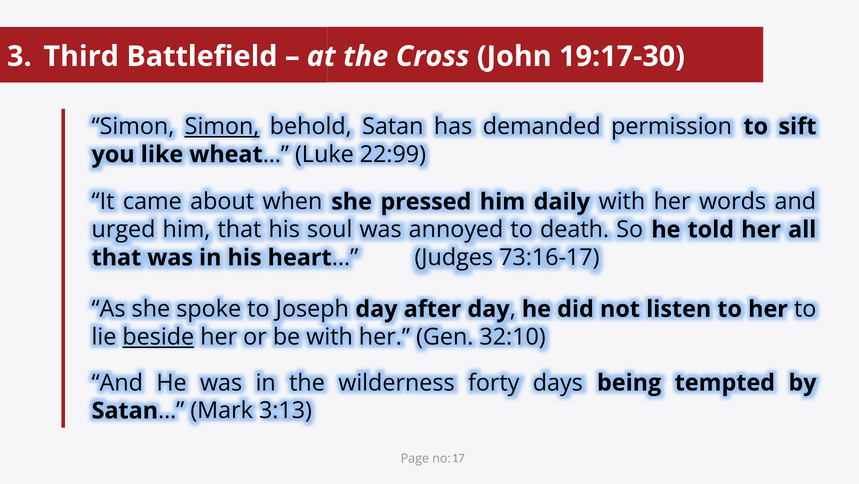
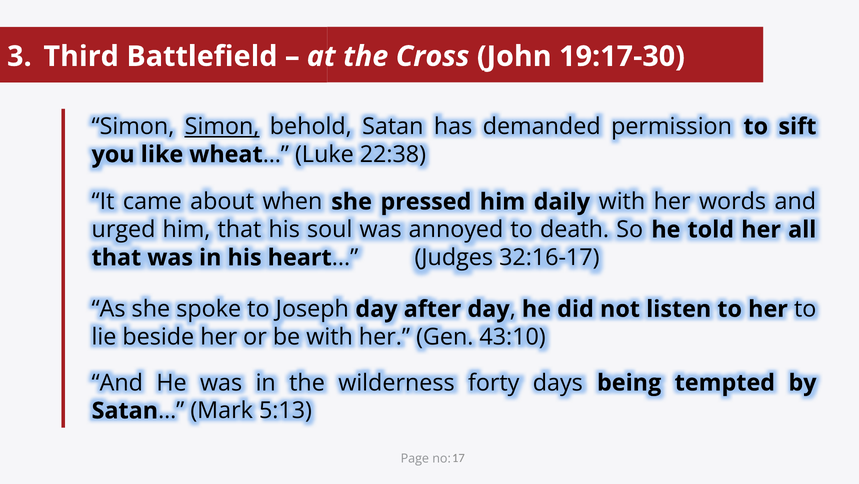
22:99: 22:99 -> 22:38 (393, 155)
73:16-17: 73:16-17 -> 32:16-17 (549, 258)
beside underline: present -> none (158, 337)
32:10: 32:10 -> 43:10 (513, 337)
3:13: 3:13 -> 5:13 (285, 411)
